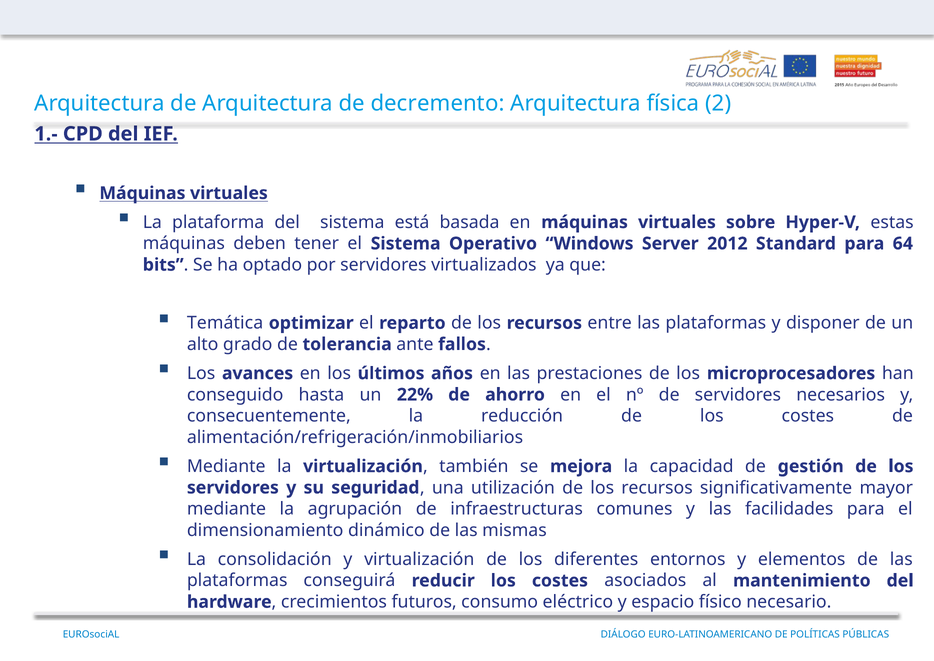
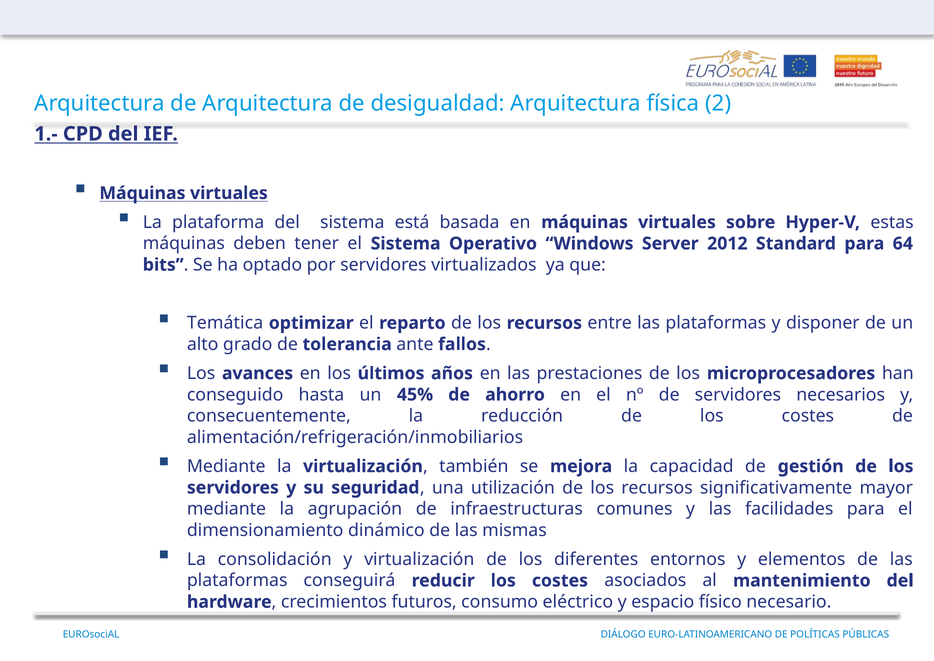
decremento: decremento -> desigualdad (438, 103)
22%: 22% -> 45% (415, 395)
